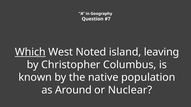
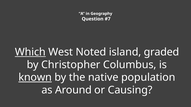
leaving: leaving -> graded (162, 52)
known underline: none -> present (35, 78)
Nuclear: Nuclear -> Causing (130, 90)
